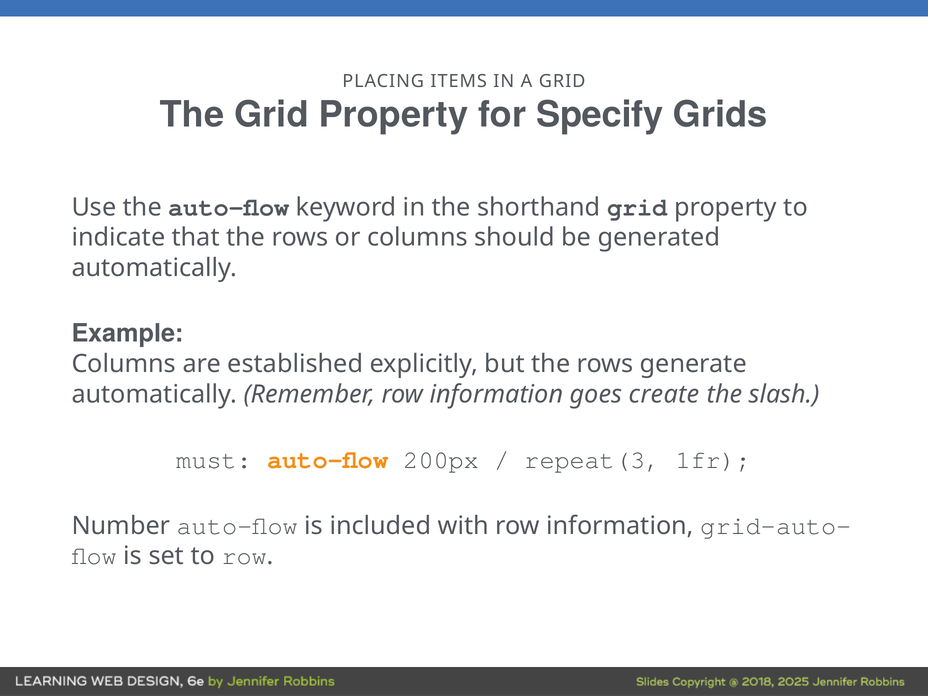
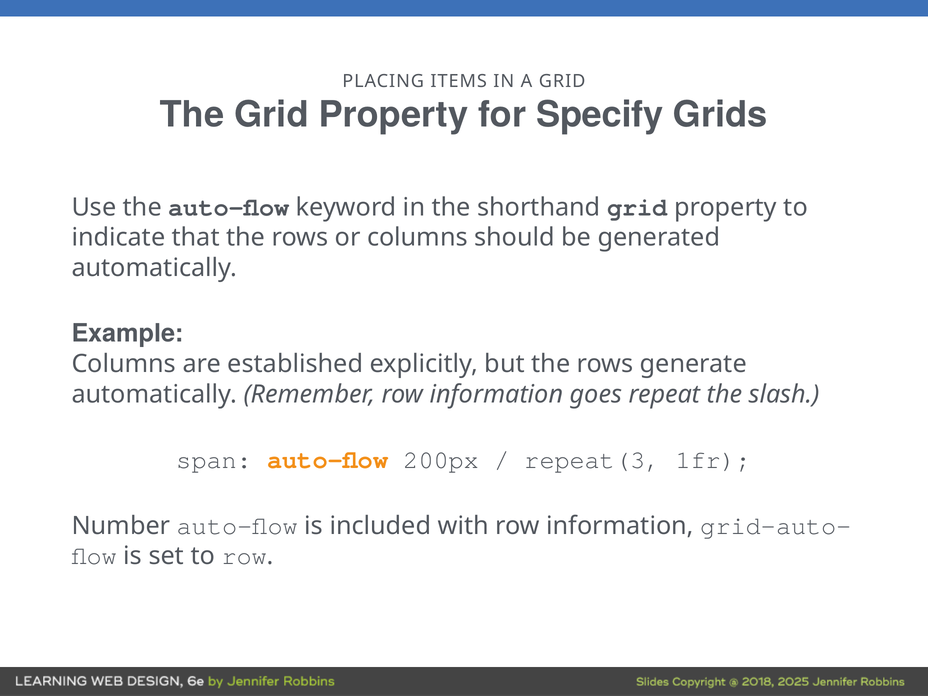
create: create -> repeat (664, 394)
must: must -> span (214, 460)
